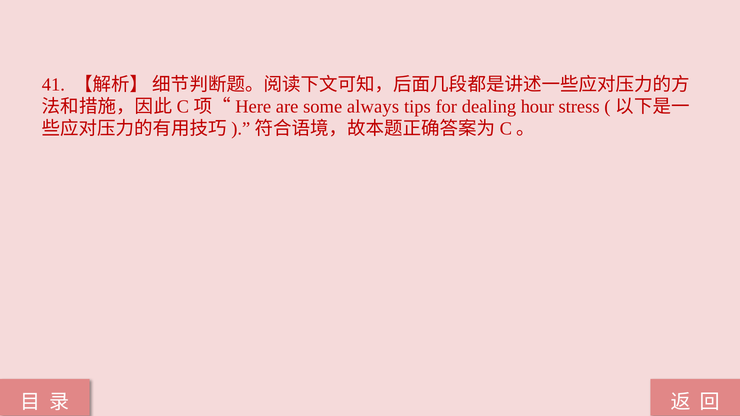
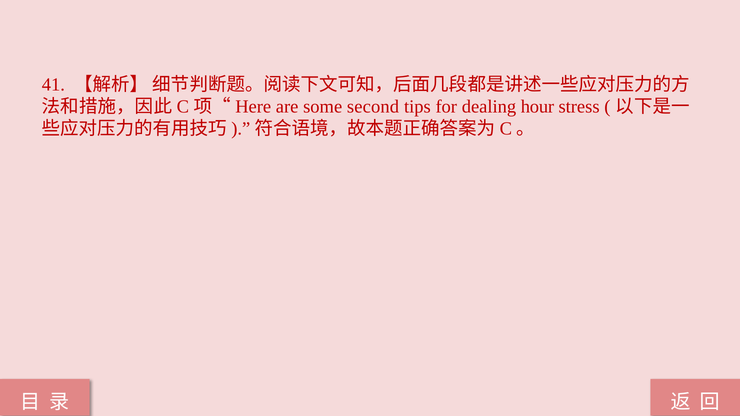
always: always -> second (373, 107)
